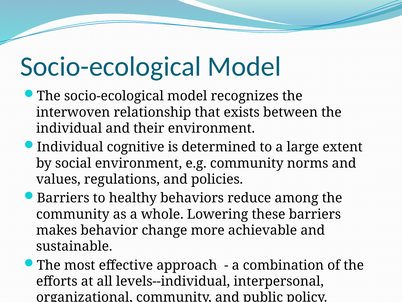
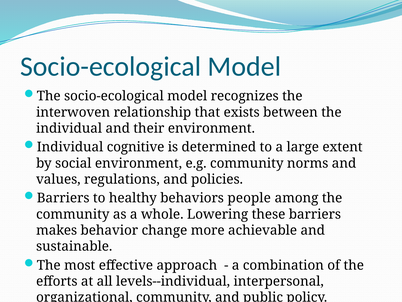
reduce: reduce -> people (249, 198)
